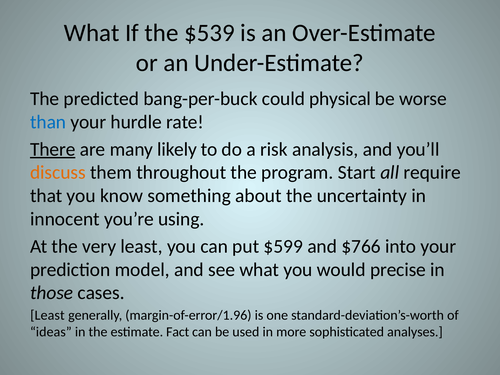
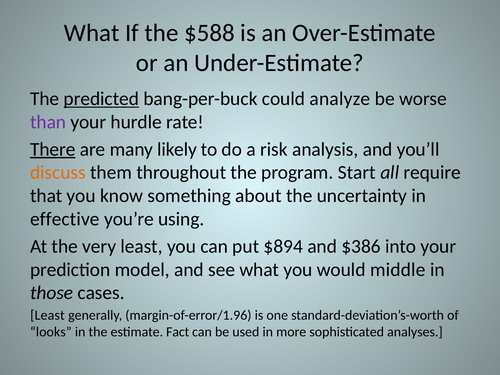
$539: $539 -> $588 (209, 33)
predicted underline: none -> present (101, 99)
physical: physical -> analyze (340, 99)
than colour: blue -> purple (48, 122)
innocent: innocent -> effective (65, 219)
$599: $599 -> $894 (283, 246)
$766: $766 -> $386 (361, 246)
precise: precise -> middle (398, 270)
ideas: ideas -> looks (51, 332)
